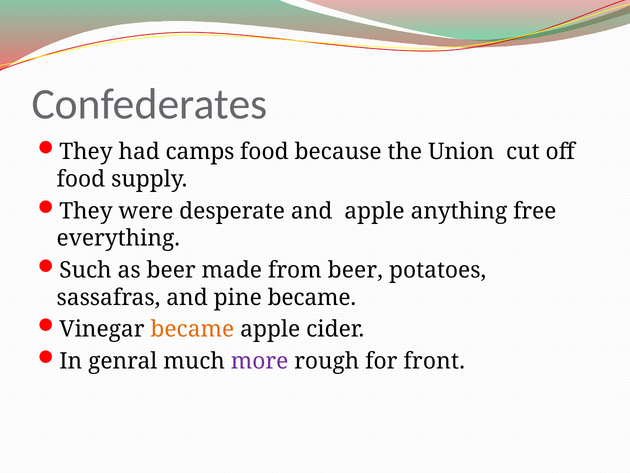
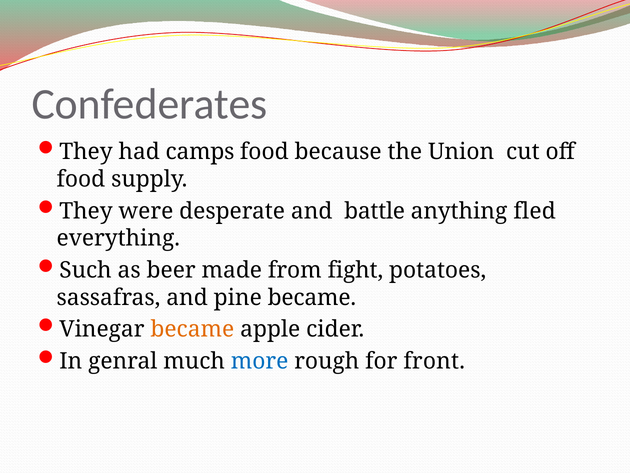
and apple: apple -> battle (375, 211)
free: free -> fled (535, 211)
from beer: beer -> fight (355, 270)
more colour: purple -> blue (260, 361)
